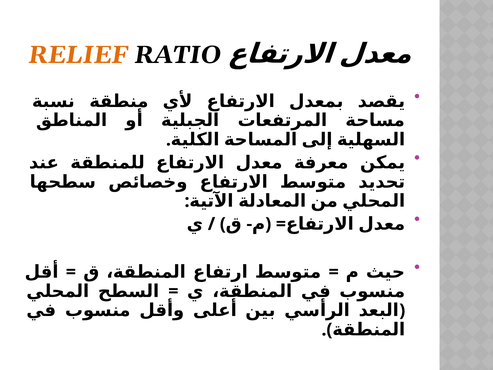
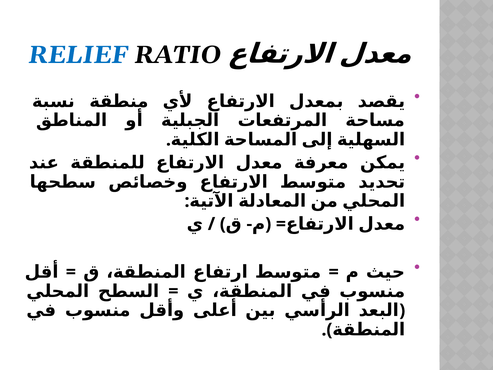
RELIEF colour: orange -> blue (78, 55)
